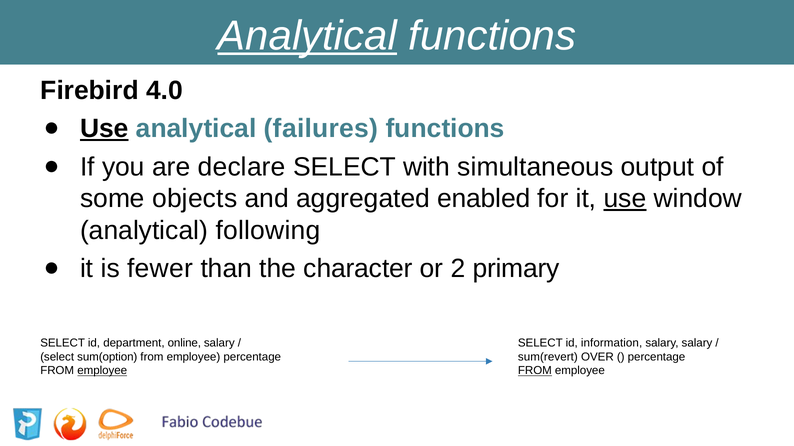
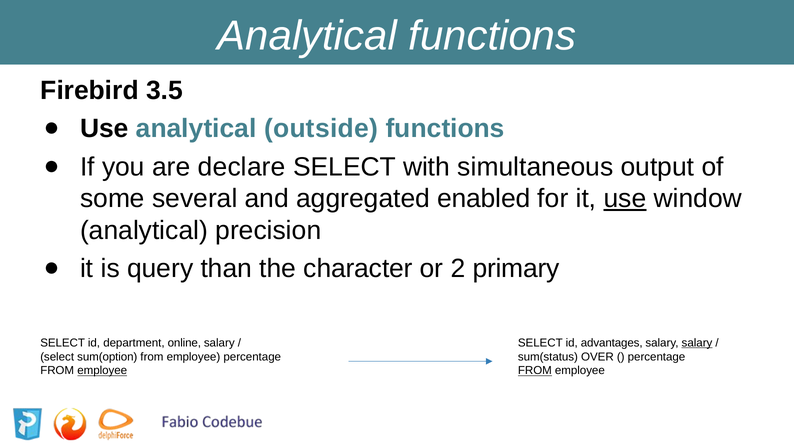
Analytical underline: present -> none (307, 36)
4.0: 4.0 -> 3.5 (165, 90)
Use underline: present -> none (104, 129)
failures: failures -> outside (321, 129)
objects: objects -> several (195, 199)
following: following -> precision (268, 231)
fewer: fewer -> query (160, 269)
information: information -> advantages (612, 343)
salary underline: none -> present (697, 343)
sum(revert: sum(revert -> sum(status (548, 357)
